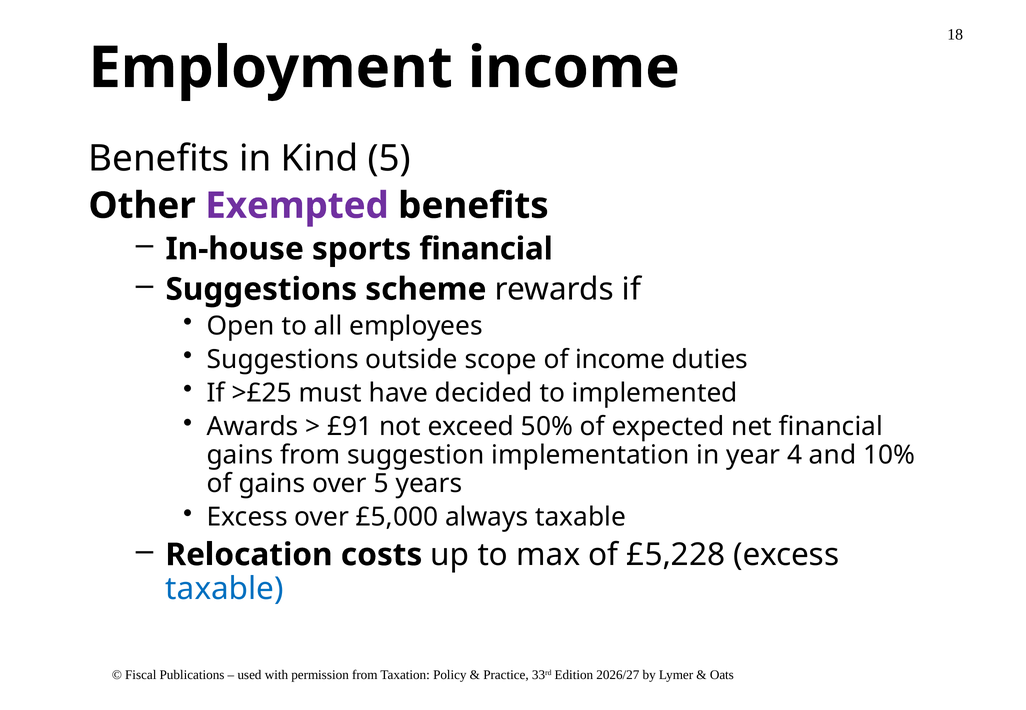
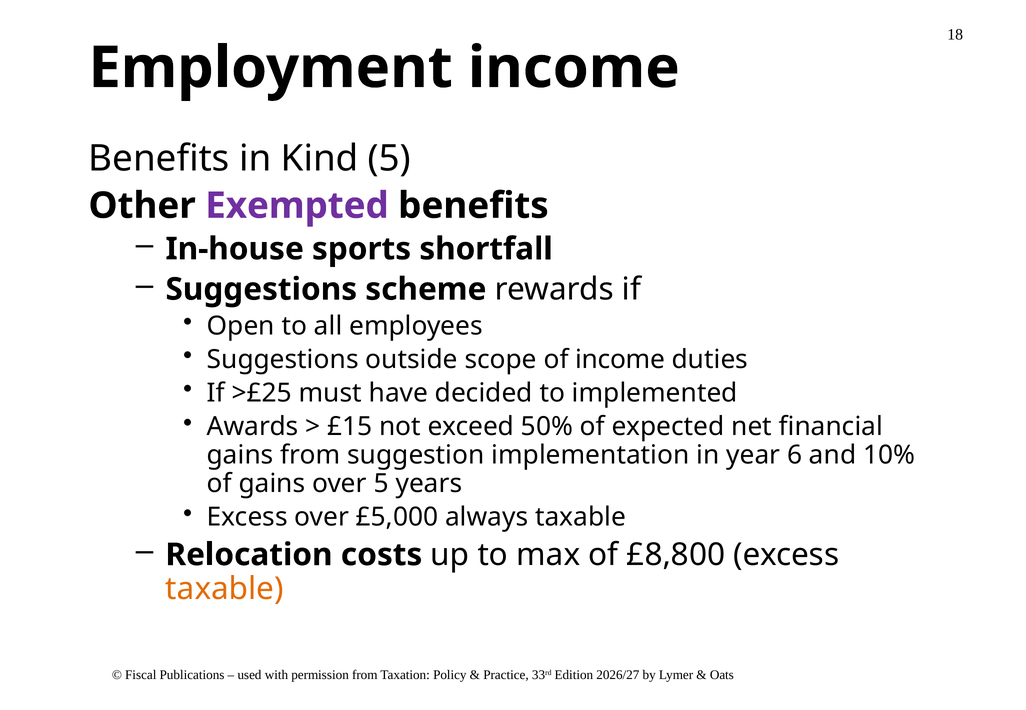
sports financial: financial -> shortfall (486, 249)
£91: £91 -> £15 (350, 427)
4: 4 -> 6 (795, 455)
£5,228: £5,228 -> £8,800 (676, 555)
taxable colour: blue -> orange (225, 589)
